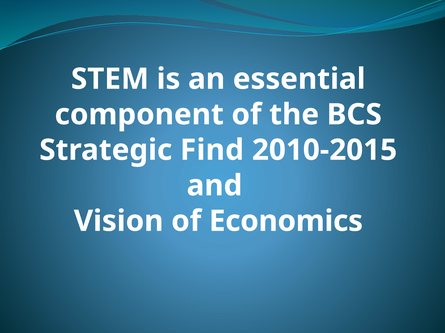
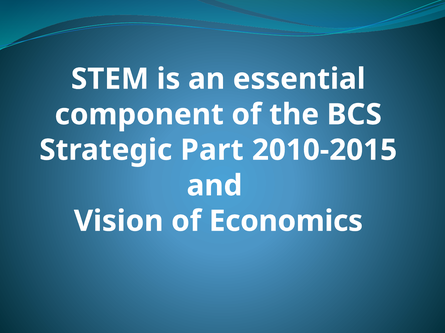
Find: Find -> Part (212, 150)
